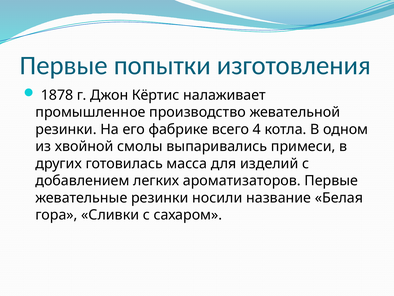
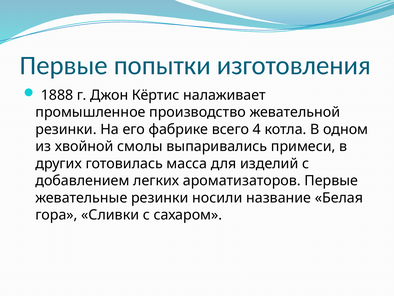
1878: 1878 -> 1888 (57, 95)
